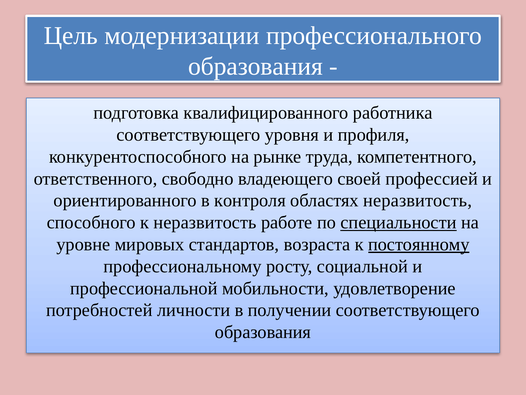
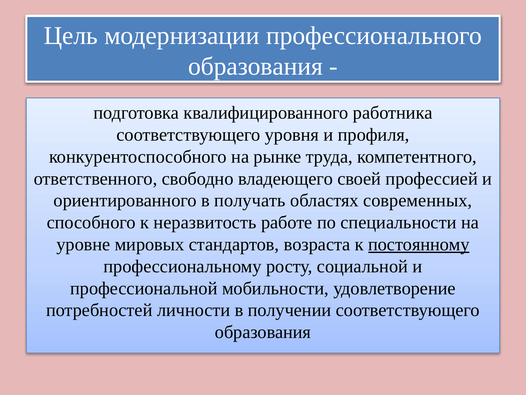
контроля: контроля -> получать (250, 200)
областях неразвитость: неразвитость -> современных (418, 200)
специальности underline: present -> none (398, 222)
